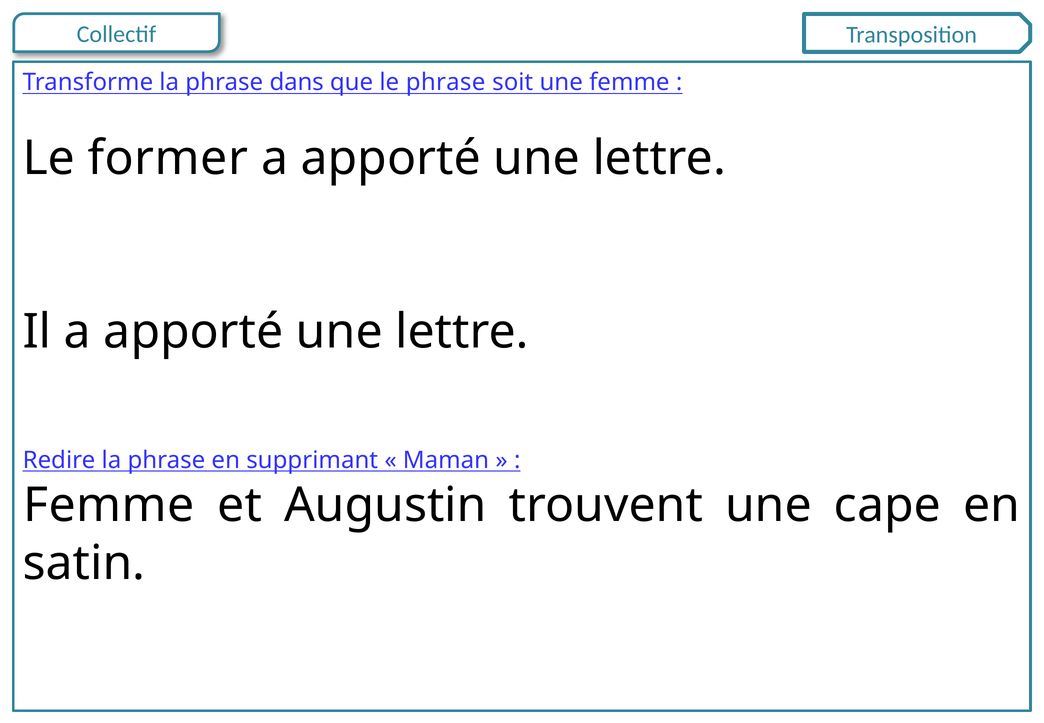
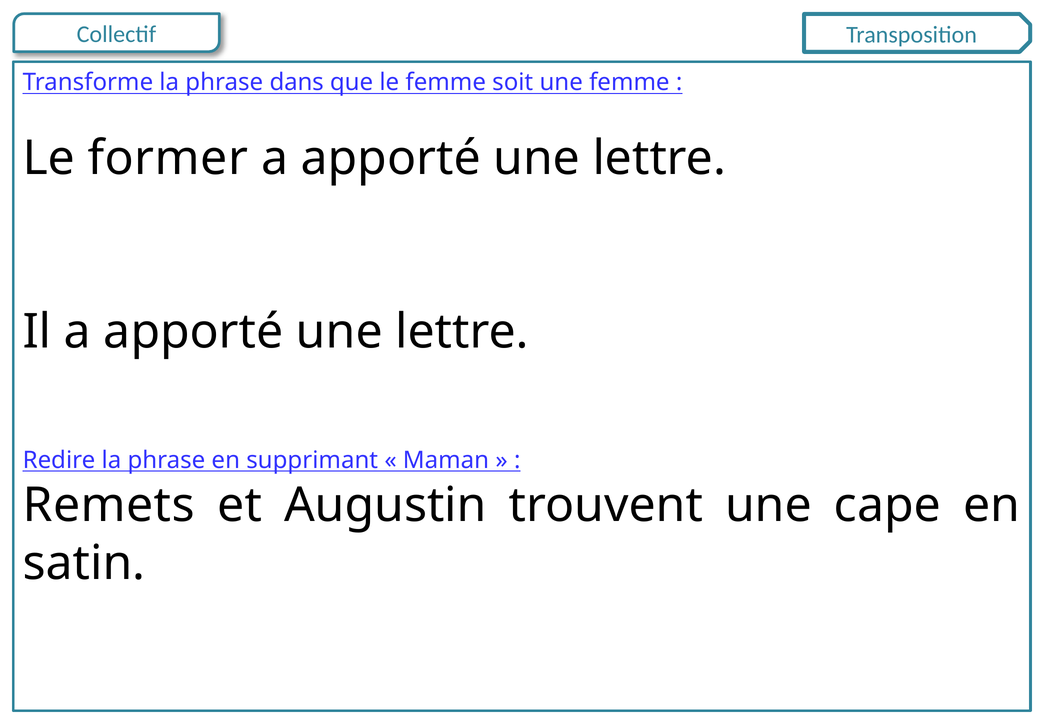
le phrase: phrase -> femme (446, 83)
Femme: Femme -> Remets (109, 505)
